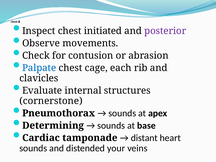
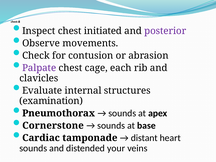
Palpate colour: blue -> purple (39, 68)
cornerstone: cornerstone -> examination (51, 101)
Determining: Determining -> Cornerstone (53, 126)
